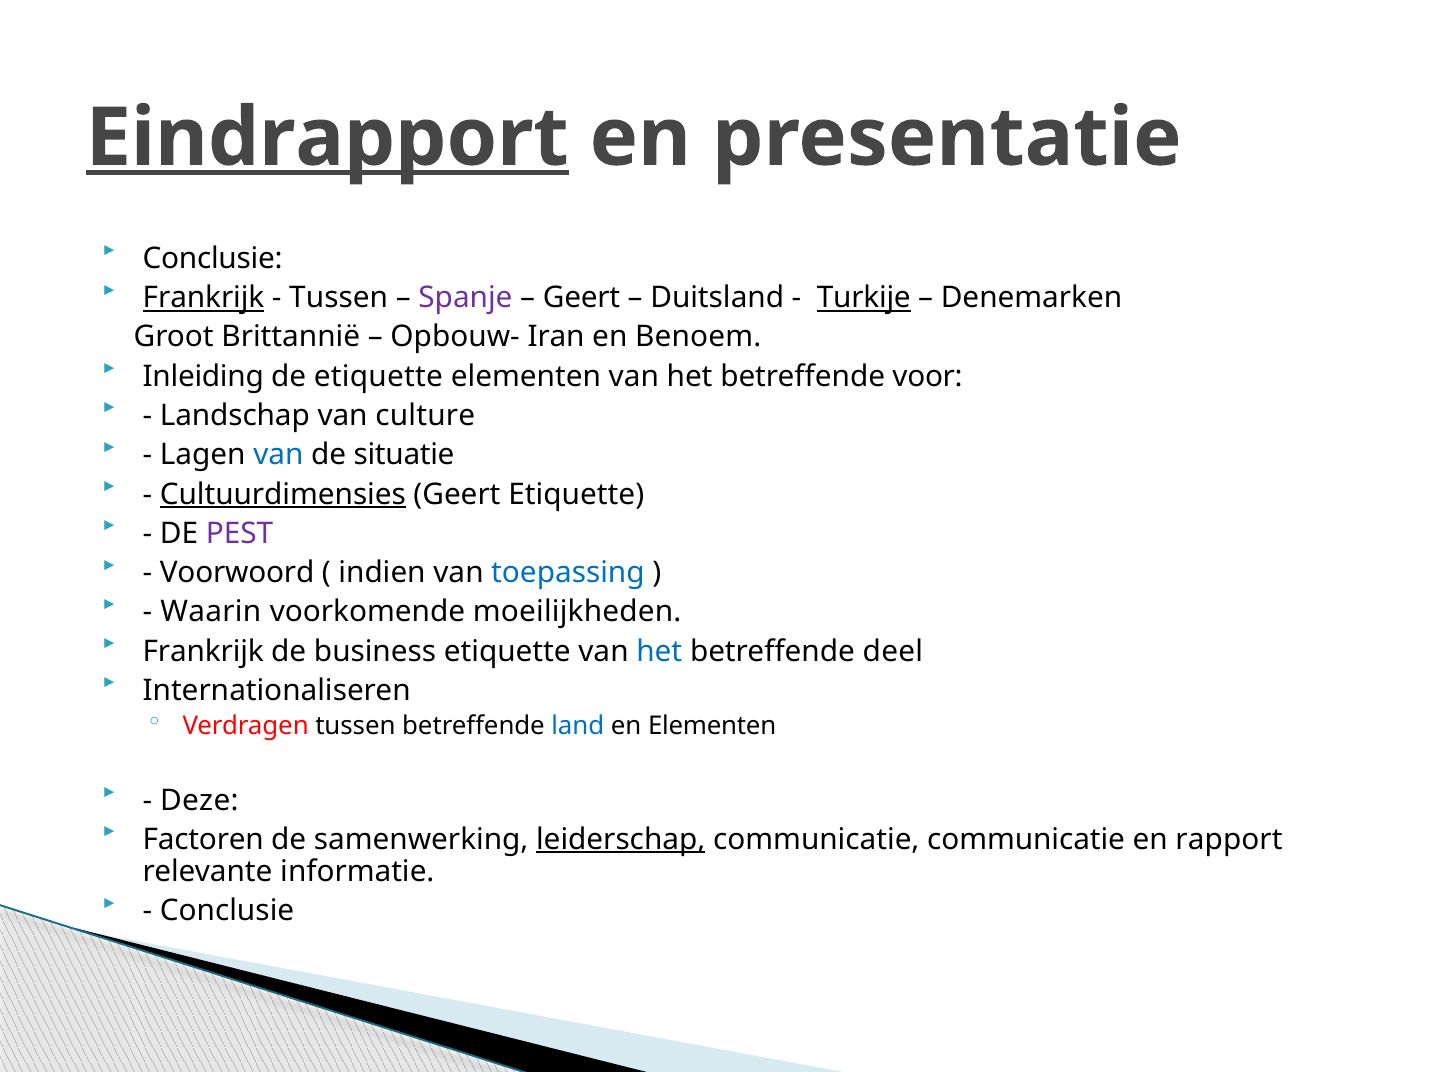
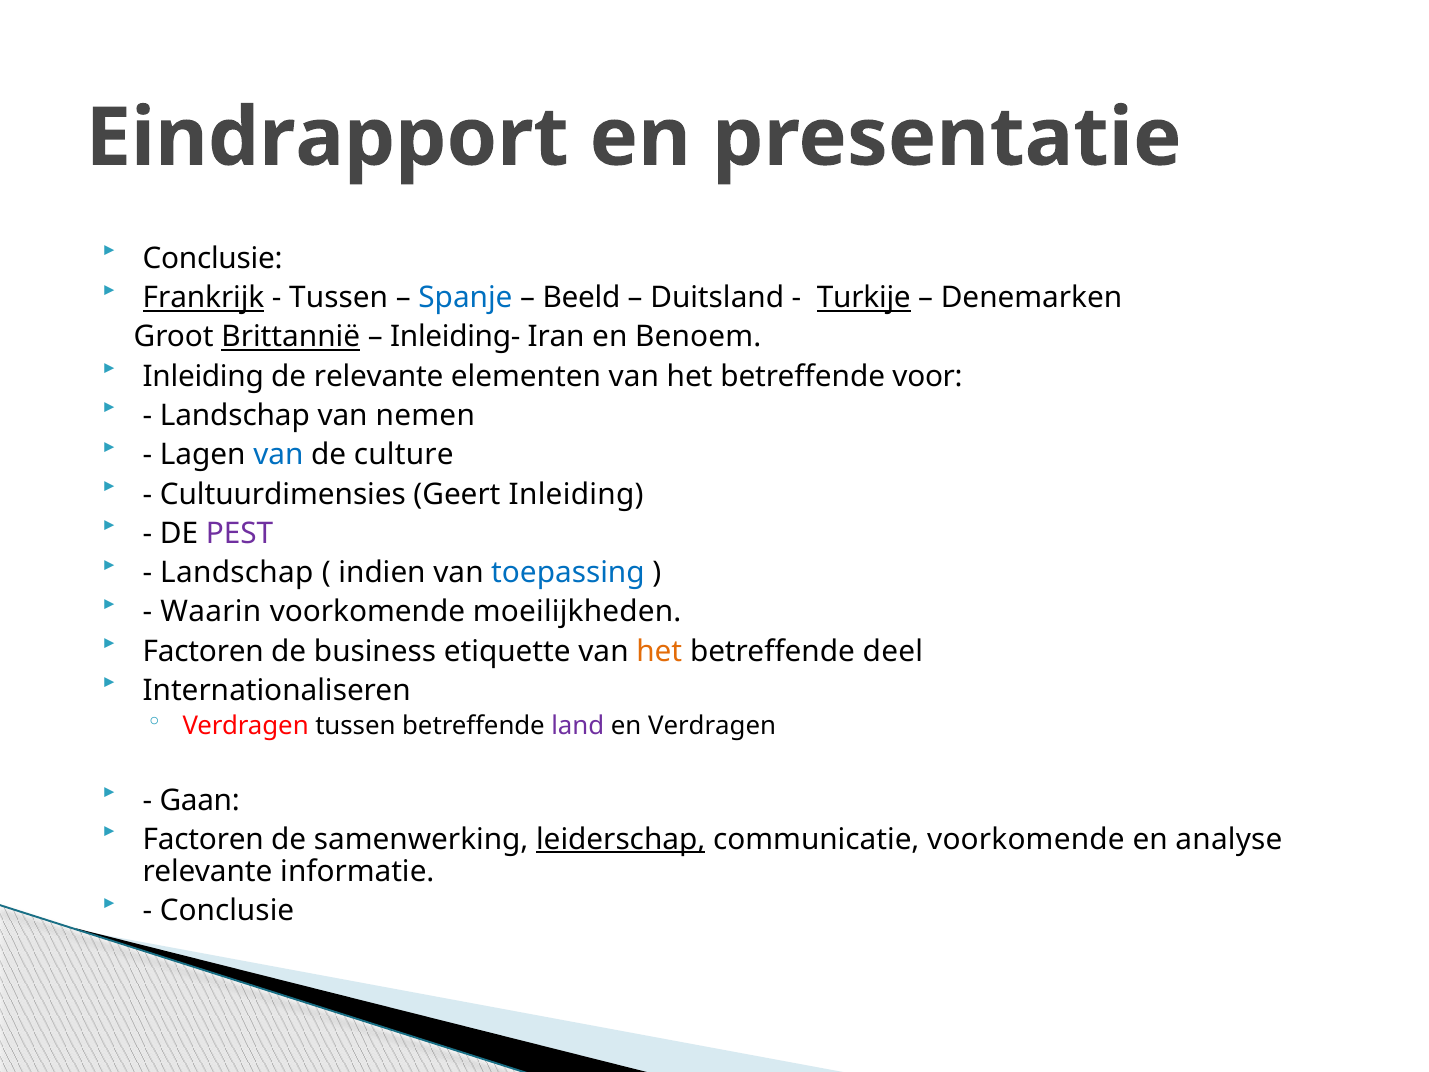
Eindrapport underline: present -> none (327, 138)
Spanje colour: purple -> blue (465, 298)
Geert: Geert -> Beeld (582, 298)
Brittannië underline: none -> present (291, 337)
Opbouw-: Opbouw- -> Inleiding- (455, 337)
de etiquette: etiquette -> relevante (379, 376)
culture: culture -> nemen (425, 416)
situatie: situatie -> culture (404, 455)
Cultuurdimensies underline: present -> none (283, 494)
Geert Etiquette: Etiquette -> Inleiding (576, 494)
Voorwoord: Voorwoord -> Landschap (237, 573)
Frankrijk: Frankrijk -> Factoren (203, 651)
het colour: blue -> orange (659, 651)
land colour: blue -> purple (578, 726)
en Elementen: Elementen -> Verdragen (712, 726)
Deze: Deze -> Gaan (200, 800)
communicatie communicatie: communicatie -> voorkomende (1026, 839)
rapport: rapport -> analyse (1229, 839)
